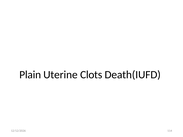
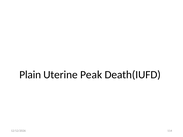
Clots: Clots -> Peak (91, 75)
